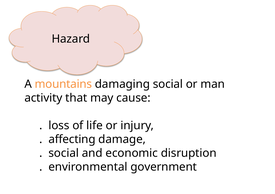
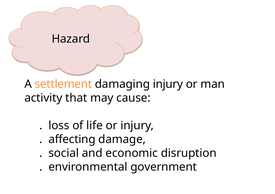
mountains: mountains -> settlement (63, 84)
damaging social: social -> injury (168, 84)
